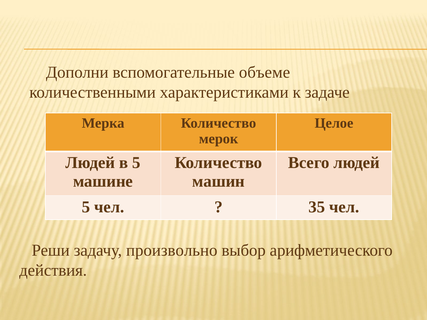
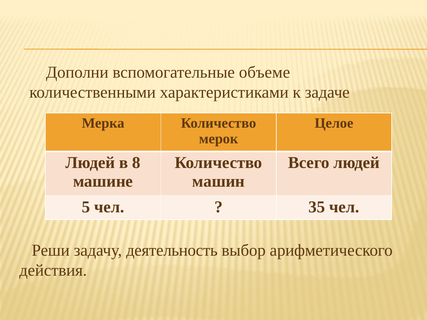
в 5: 5 -> 8 (136, 163)
произвольно: произвольно -> деятельность (172, 251)
